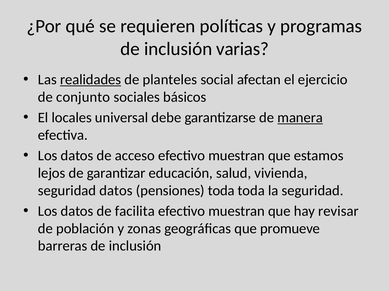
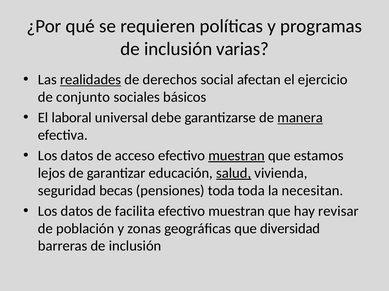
planteles: planteles -> derechos (170, 80)
locales: locales -> laboral (72, 118)
muestran underline: none -> present (237, 156)
salud underline: none -> present (234, 173)
seguridad datos: datos -> becas (116, 191)
la seguridad: seguridad -> necesitan (313, 191)
promueve: promueve -> diversidad (290, 229)
